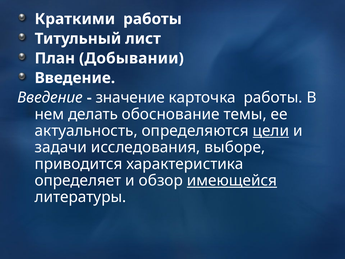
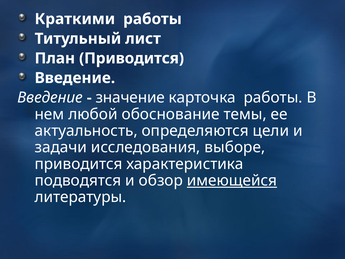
План Добывании: Добывании -> Приводится (132, 58)
делать: делать -> любой (93, 114)
цели underline: present -> none (271, 131)
определяет: определяет -> подводятся (78, 180)
